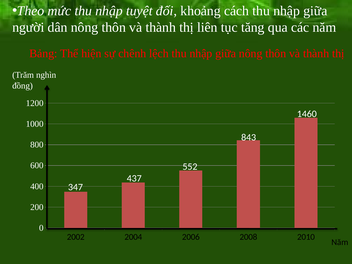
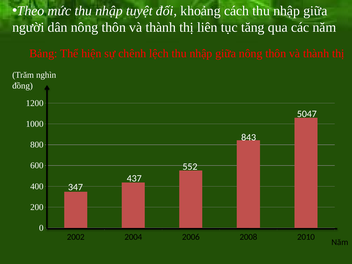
1460: 1460 -> 5047 (307, 114)
